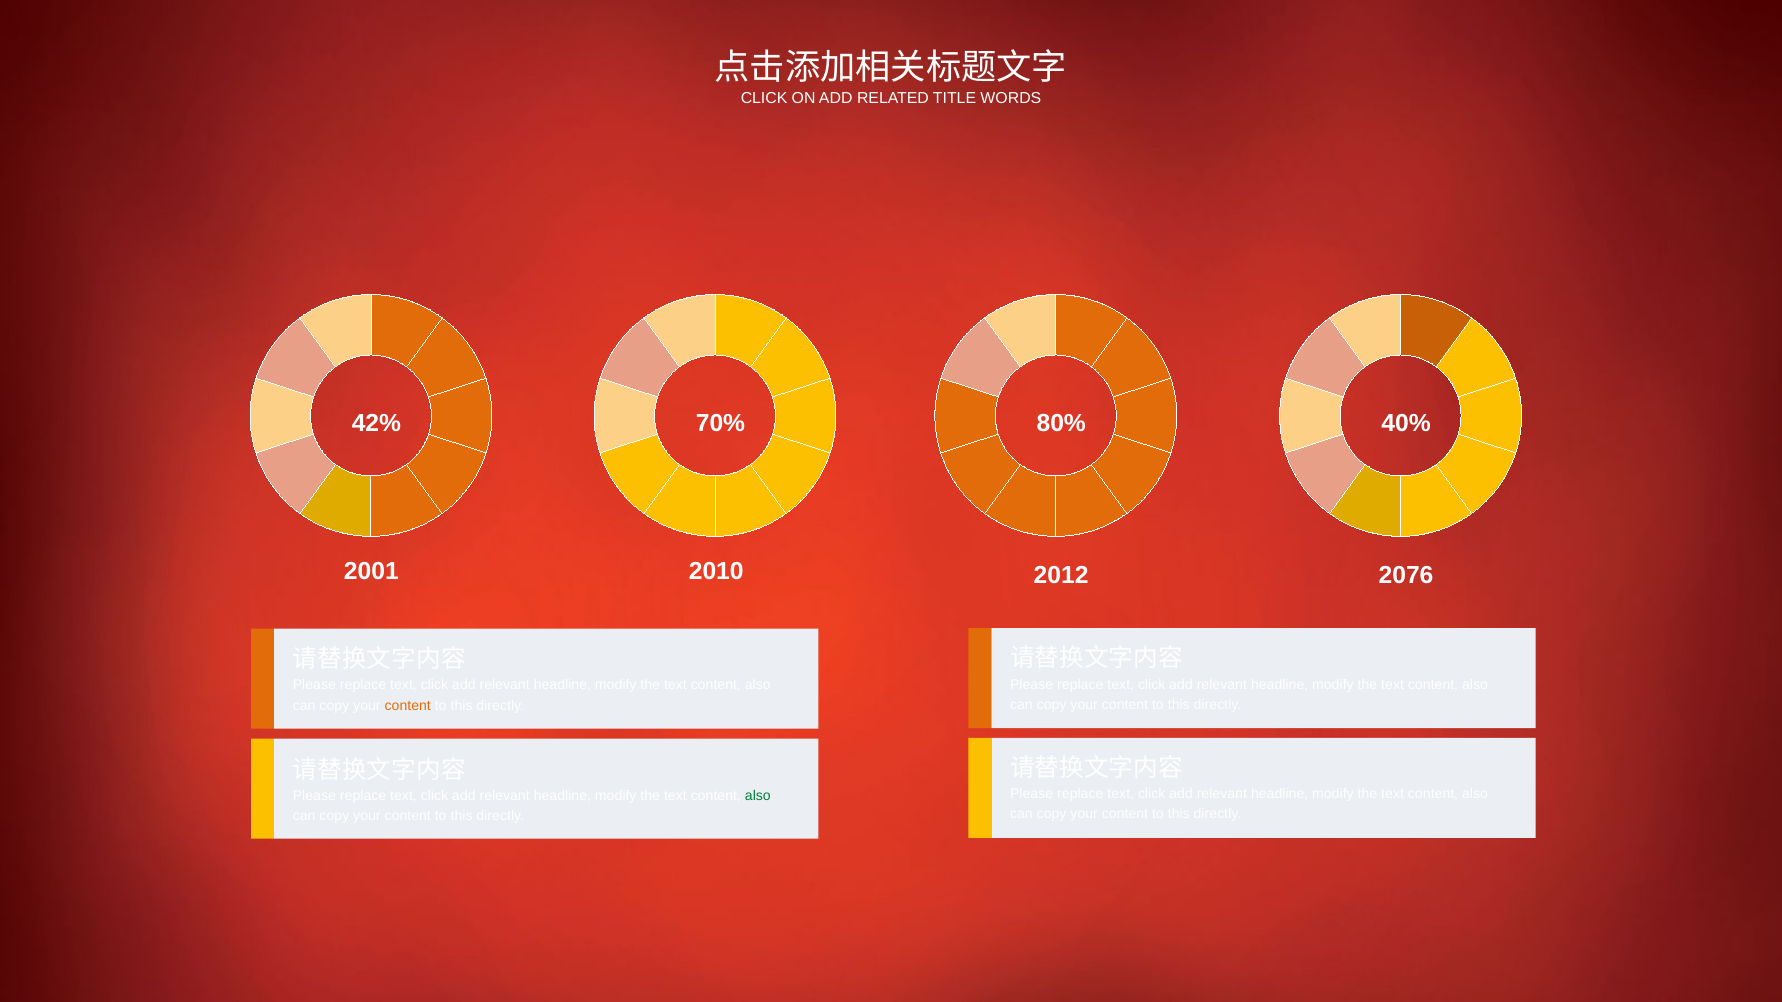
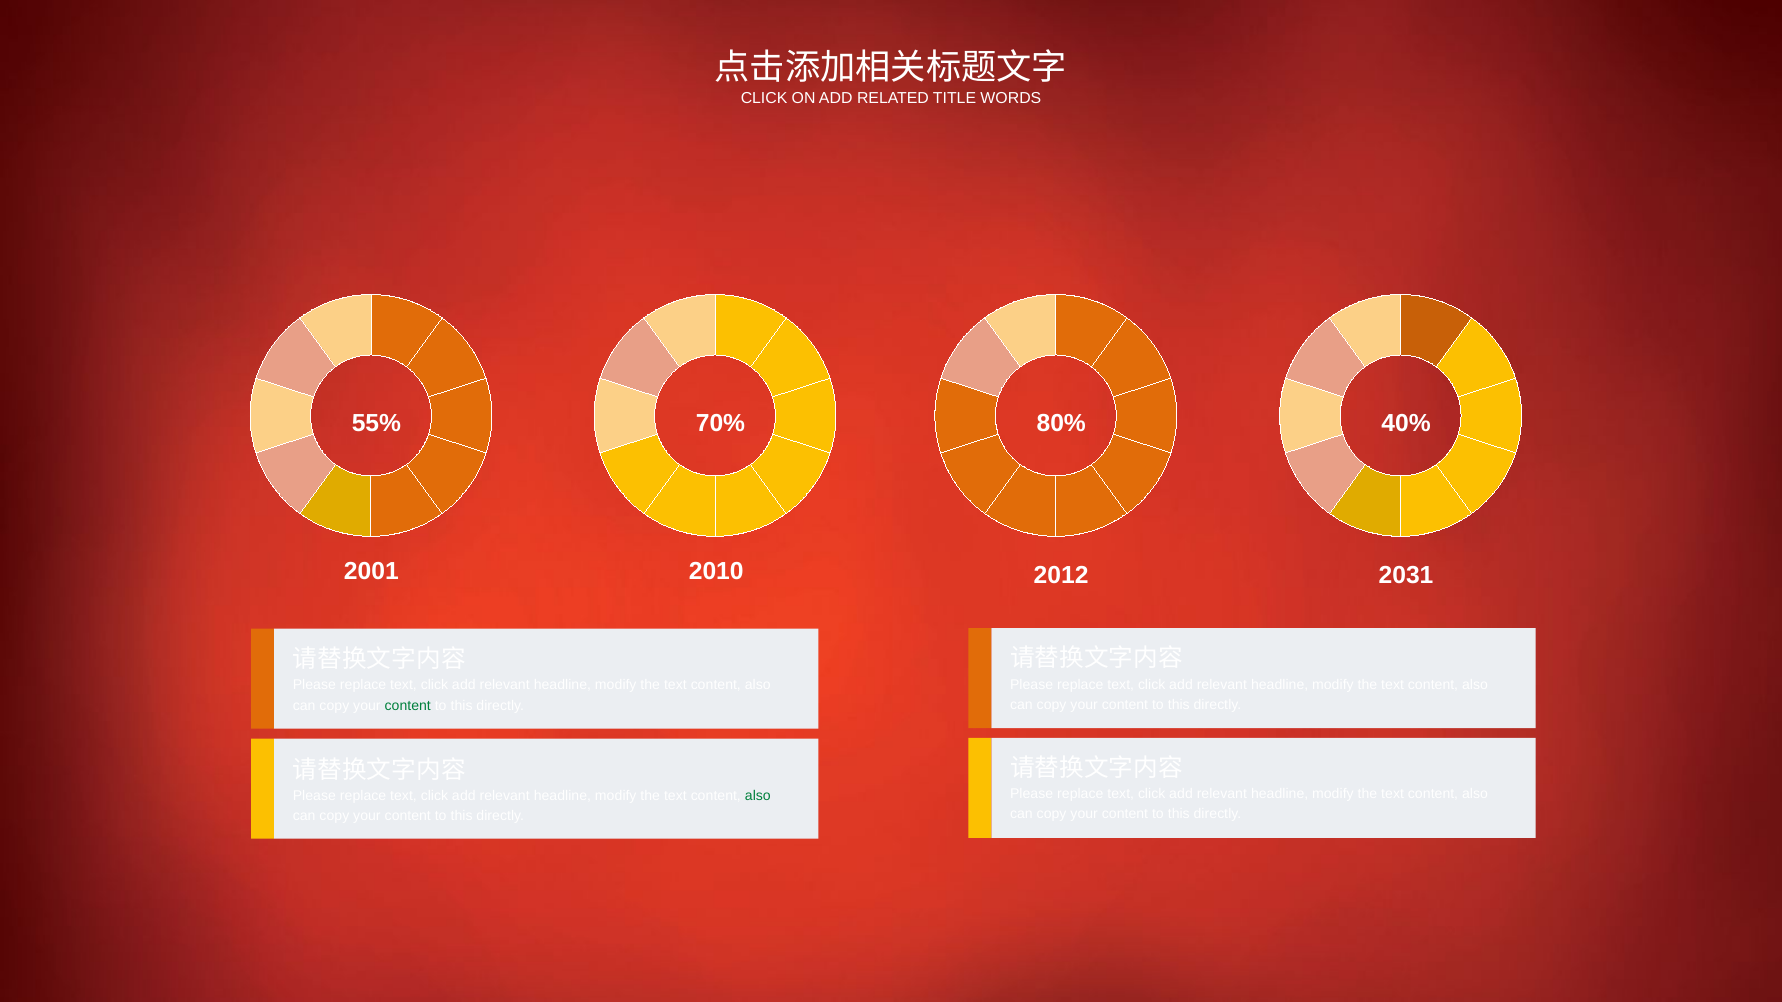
42%: 42% -> 55% (376, 423)
2076: 2076 -> 2031 (1406, 576)
content colour: orange -> green (408, 706)
